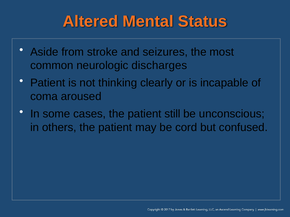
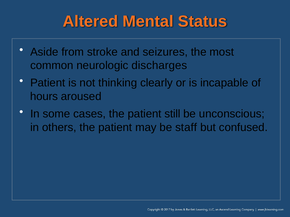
coma: coma -> hours (44, 97)
cord: cord -> staff (186, 128)
